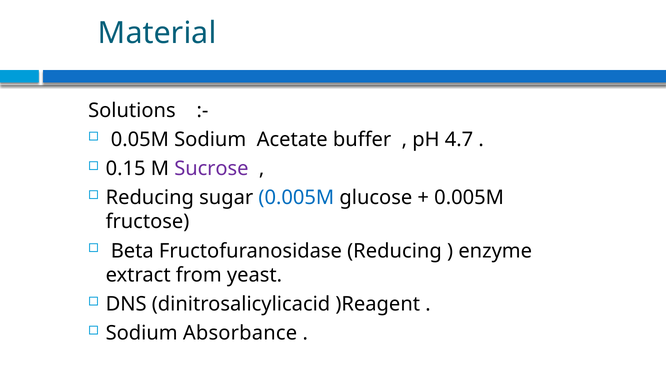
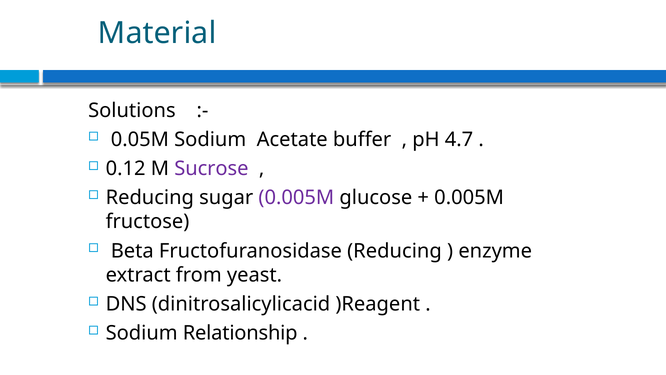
0.15: 0.15 -> 0.12 (126, 168)
0.005M colour: blue -> purple (296, 197)
Absorbance: Absorbance -> Relationship (240, 333)
